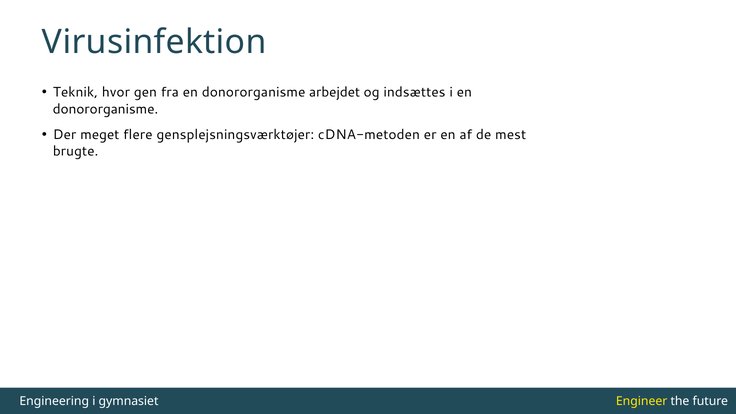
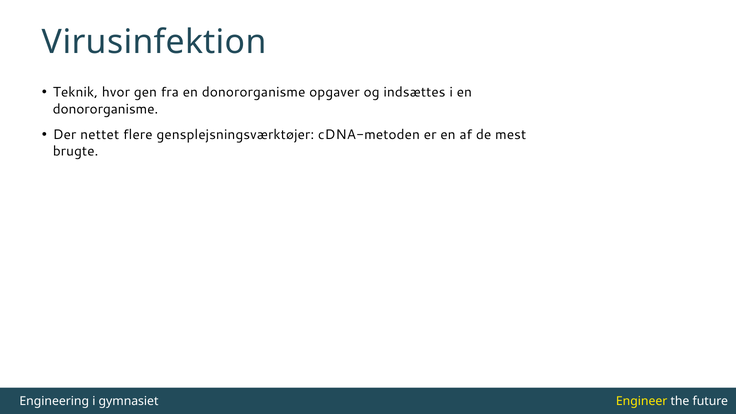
arbejdet: arbejdet -> opgaver (334, 92)
meget: meget -> nettet (100, 135)
